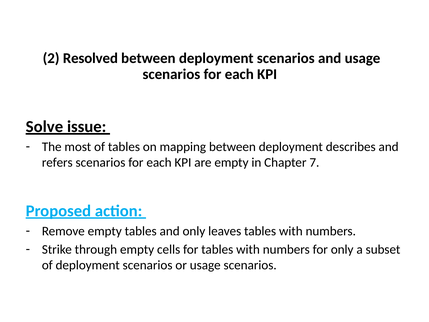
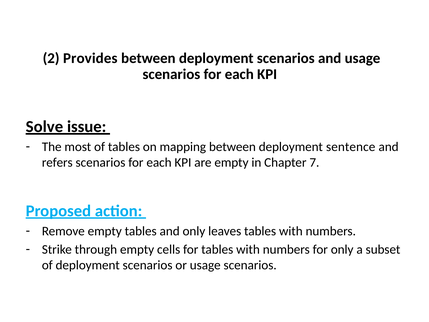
Resolved: Resolved -> Provides (90, 58)
describes: describes -> sentence (351, 147)
